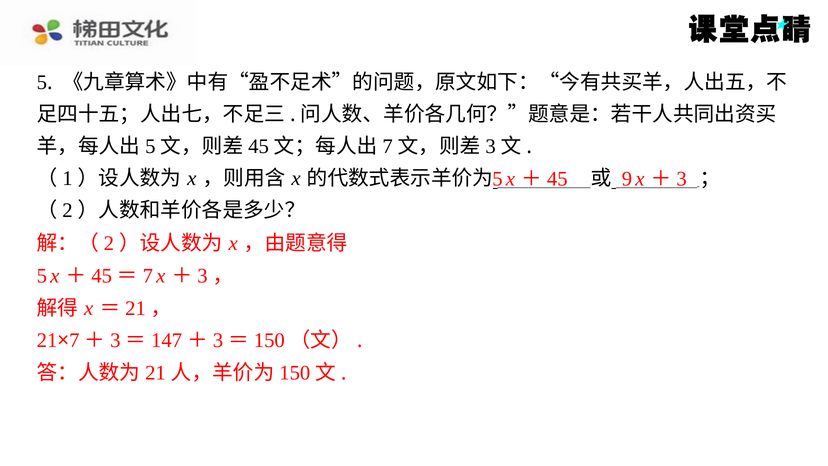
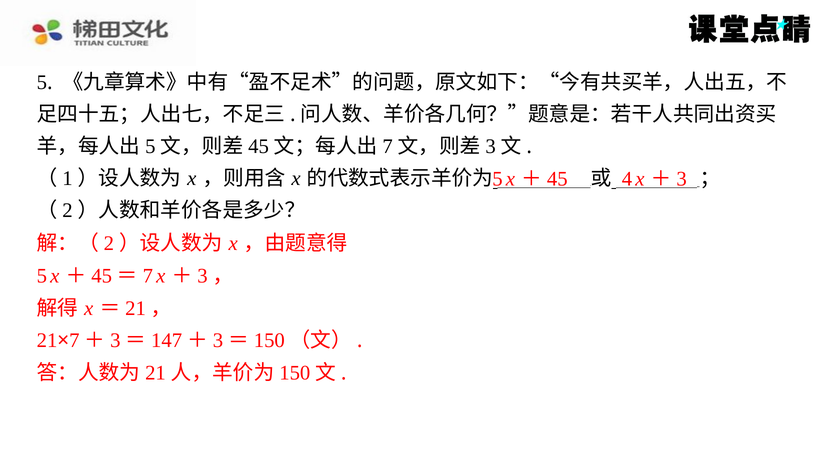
9: 9 -> 4 (627, 179)
